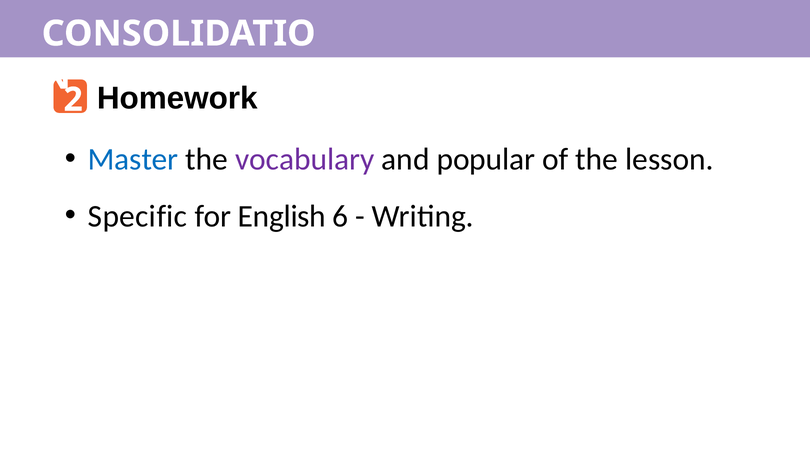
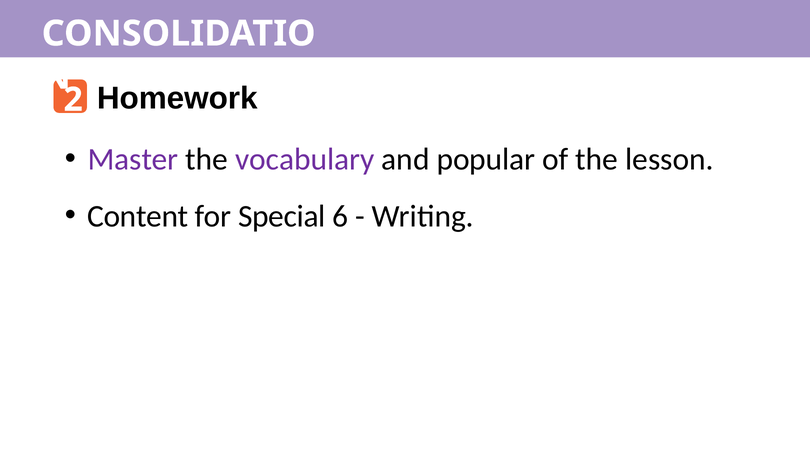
Master colour: blue -> purple (133, 159)
Specific: Specific -> Content (138, 216)
English: English -> Special (282, 216)
